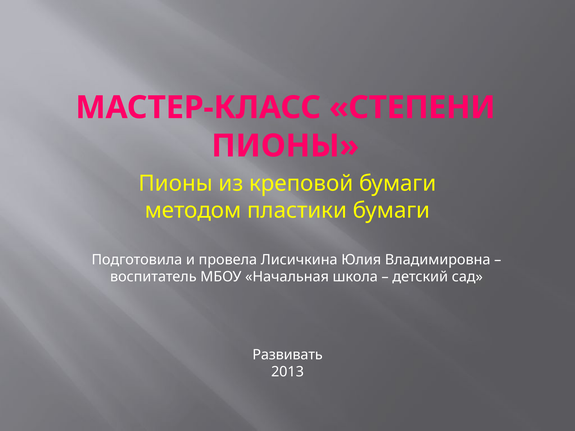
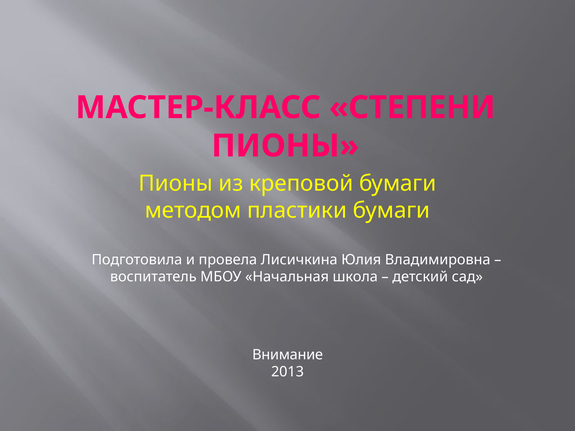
Развивать: Развивать -> Внимание (288, 355)
